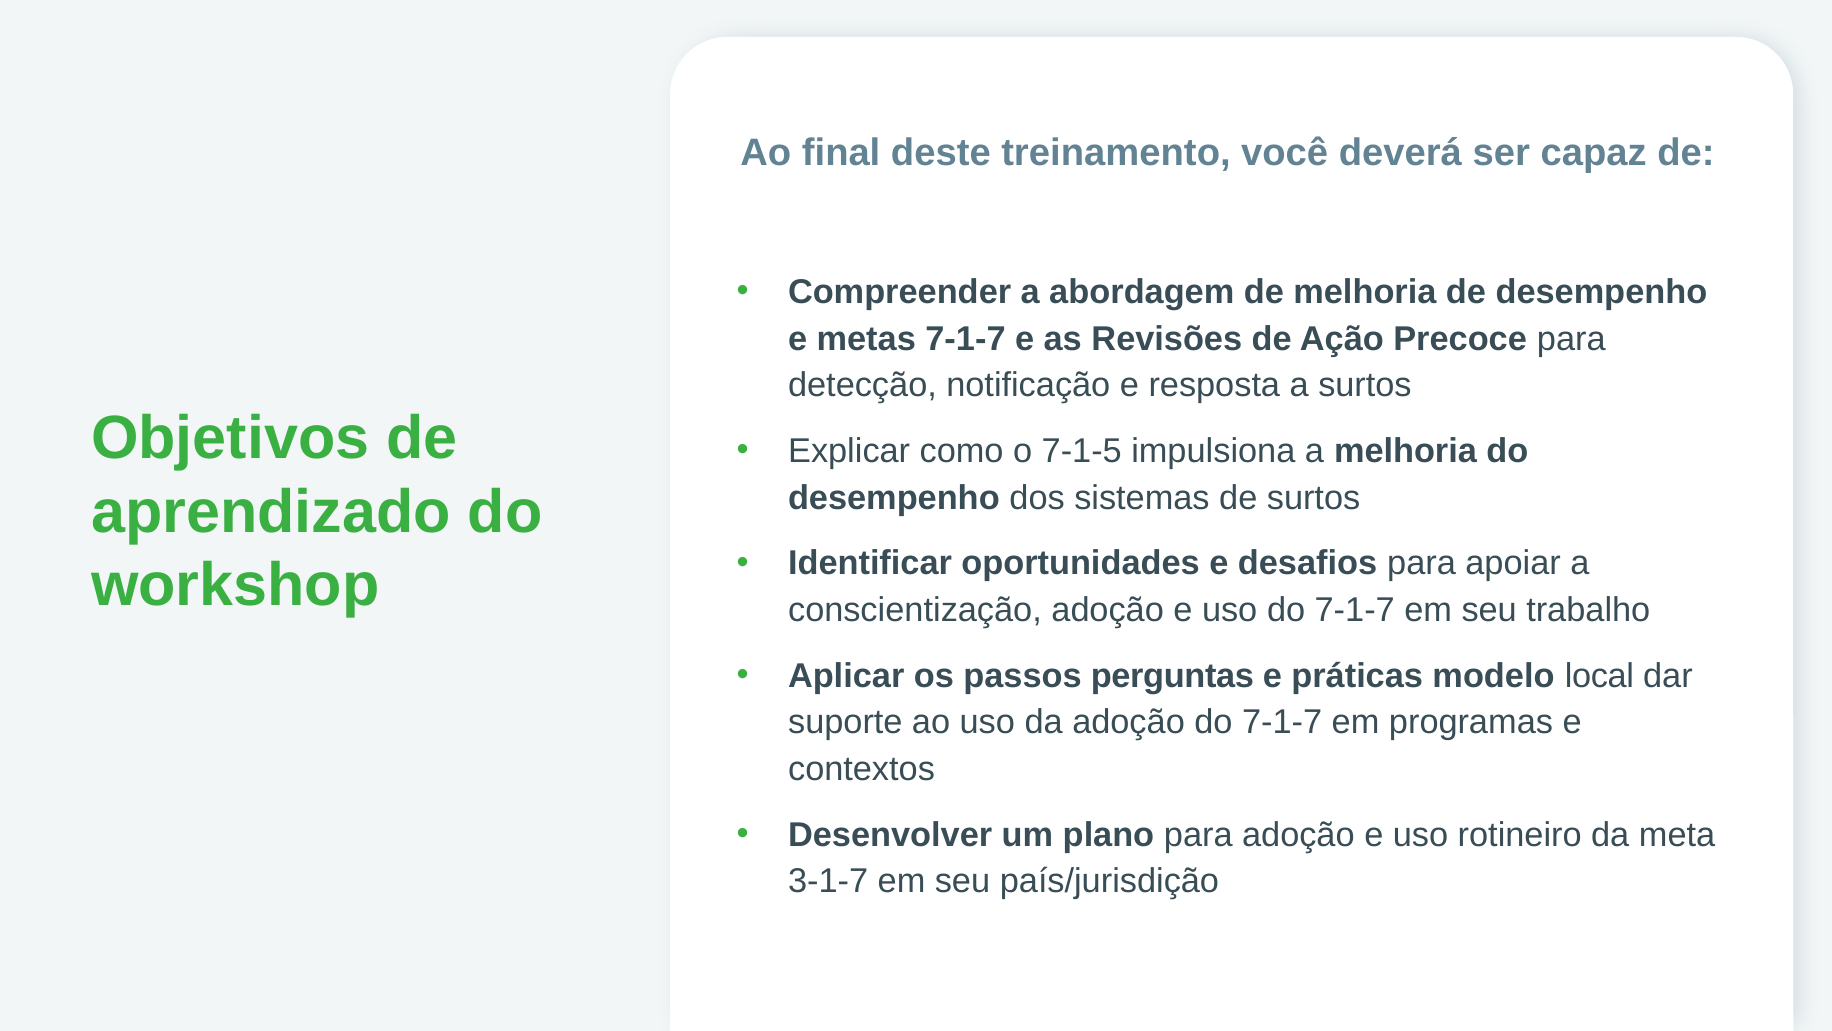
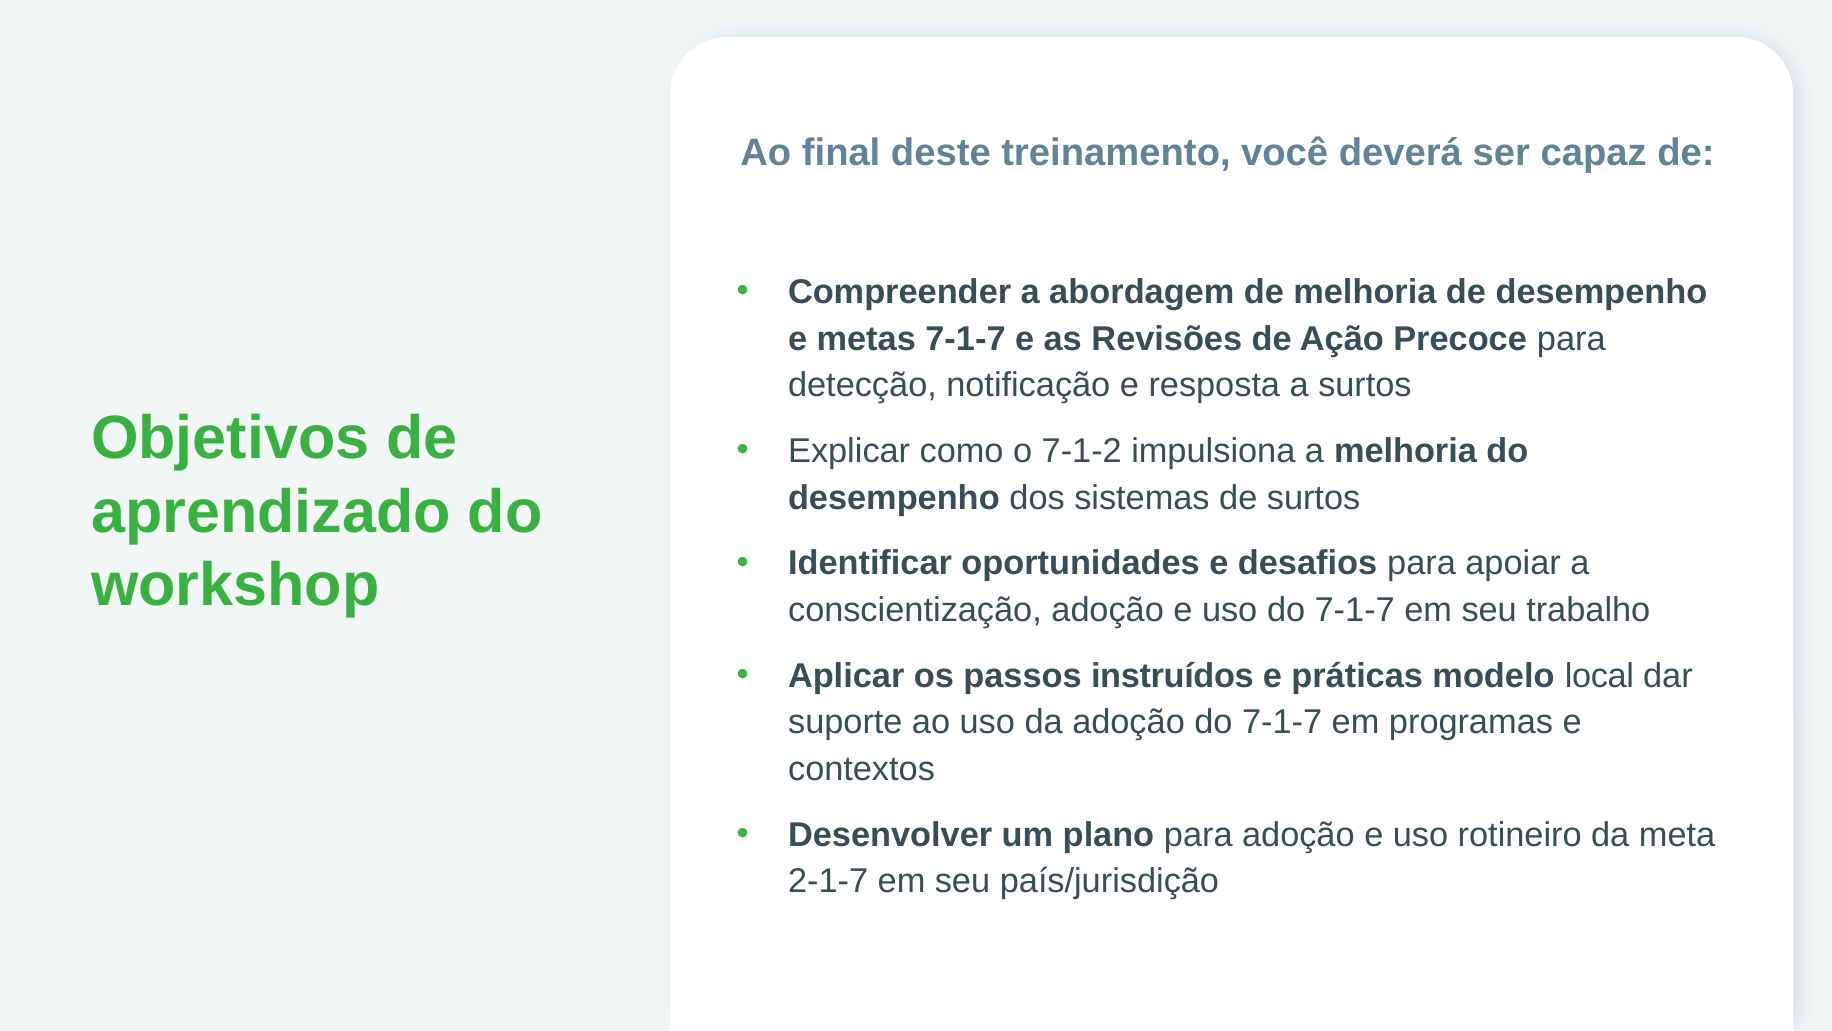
7-1-5: 7-1-5 -> 7-1-2 (1082, 451)
perguntas: perguntas -> instruídos (1172, 675)
3-1-7: 3-1-7 -> 2-1-7 (828, 881)
